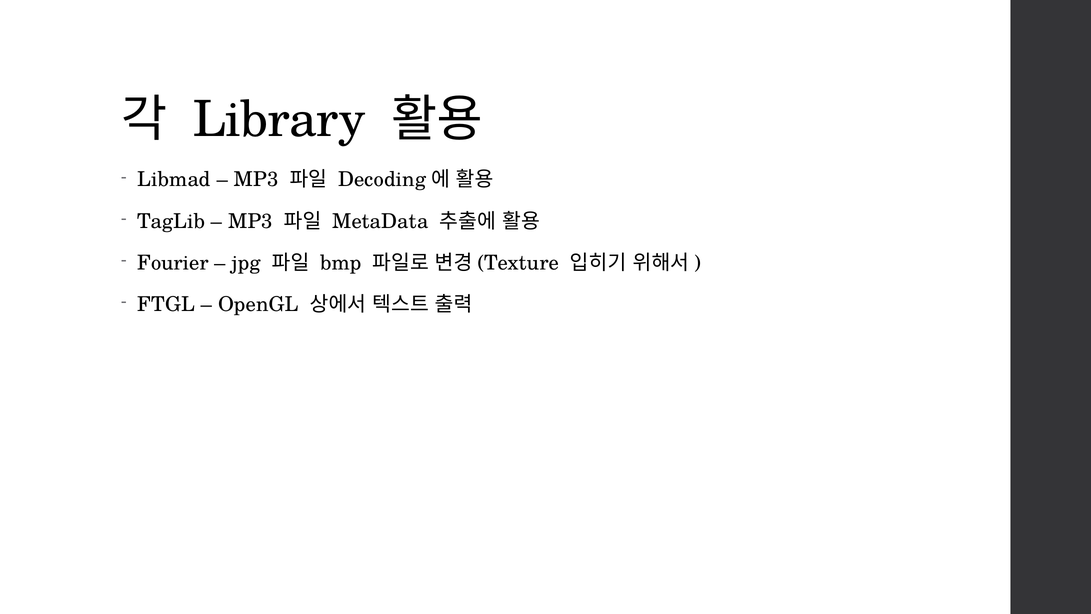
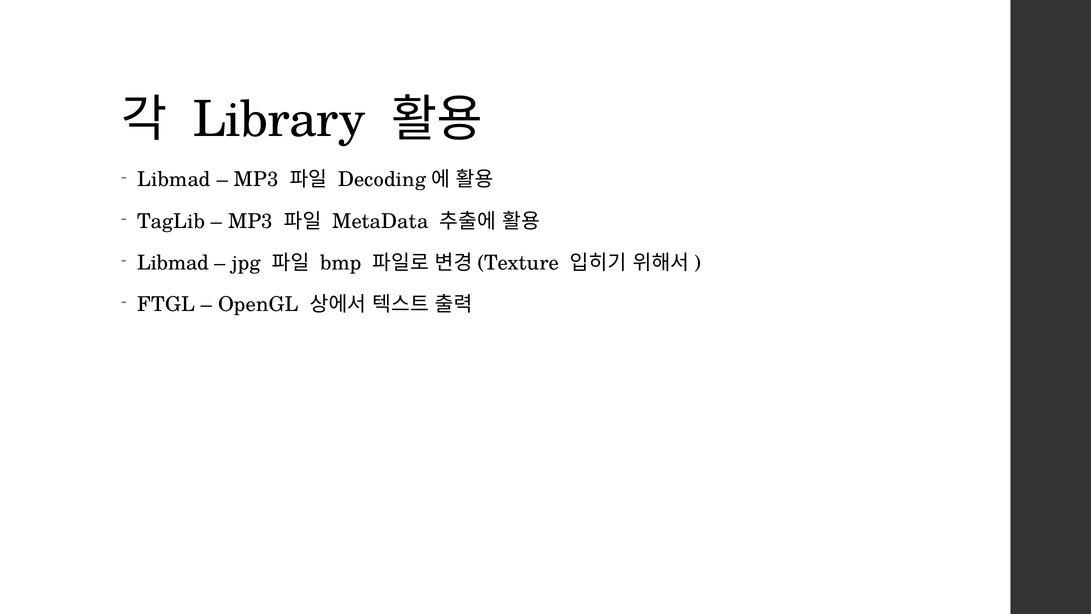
Fourier: Fourier -> Libmad (173, 263)
